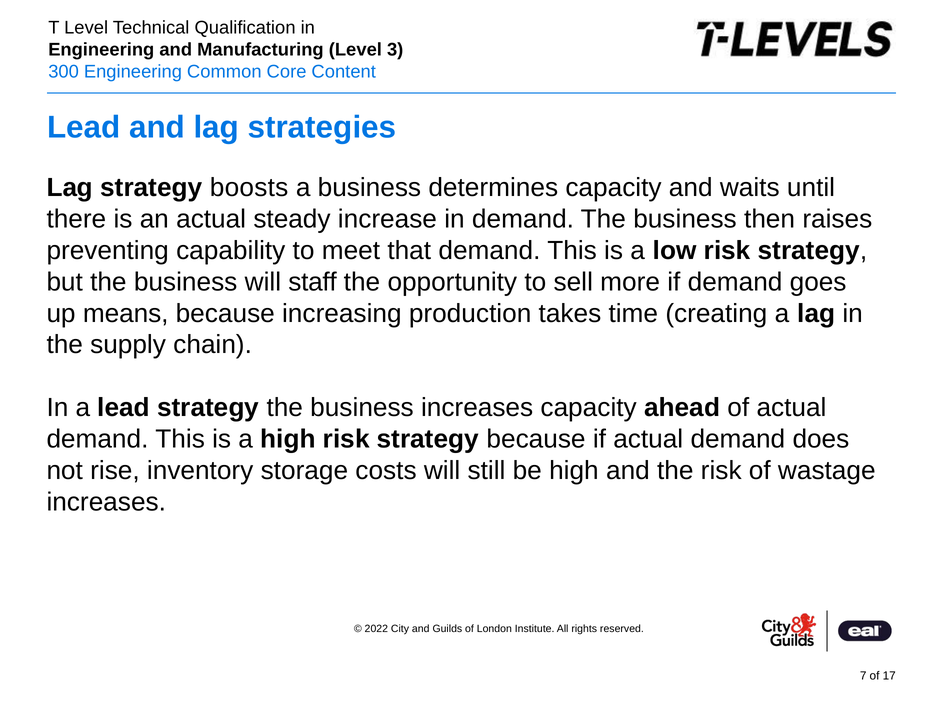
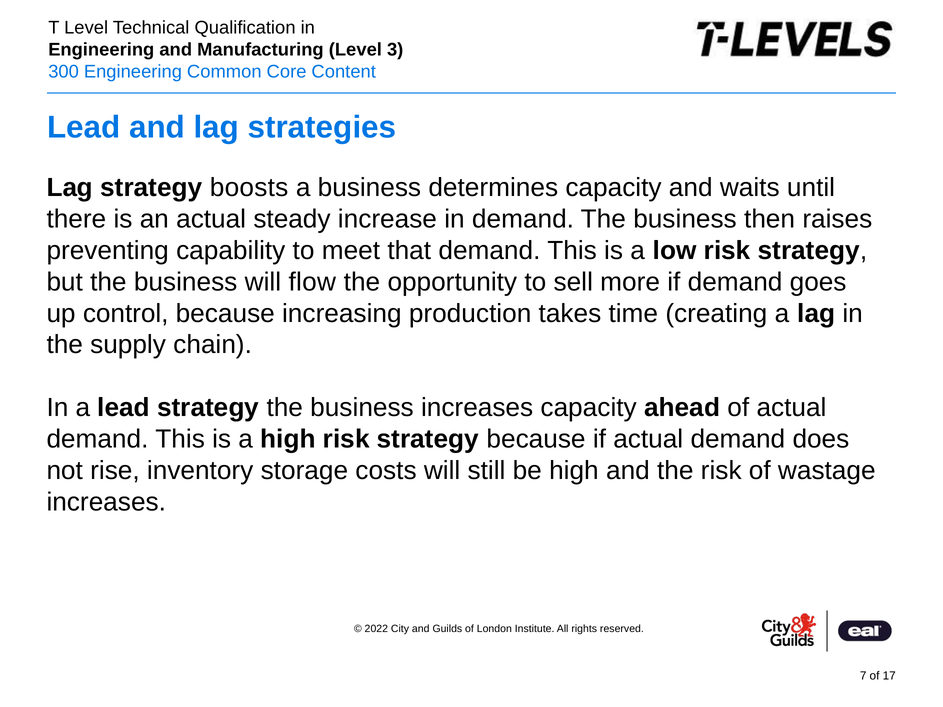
staff: staff -> flow (312, 282)
means: means -> control (126, 313)
